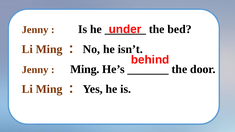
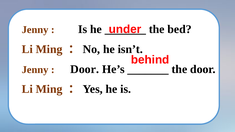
Ming: Ming -> Door (85, 69)
